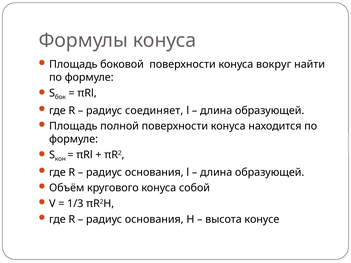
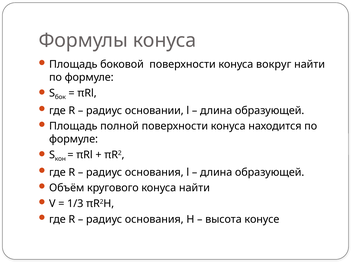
соединяет: соединяет -> основании (154, 111)
конуса собой: собой -> найти (194, 188)
